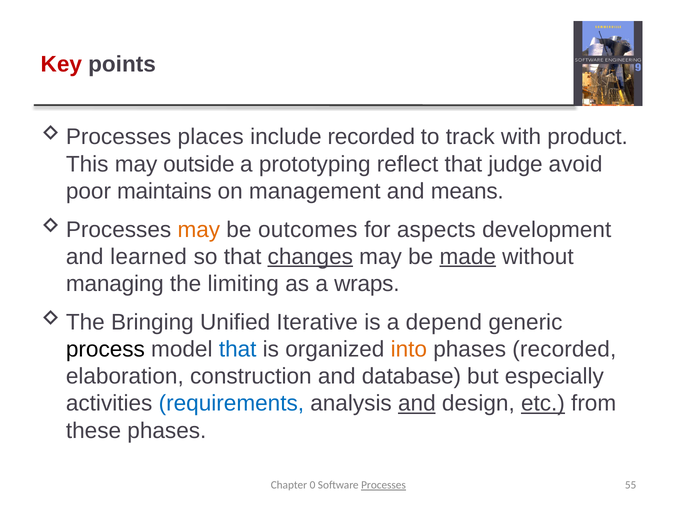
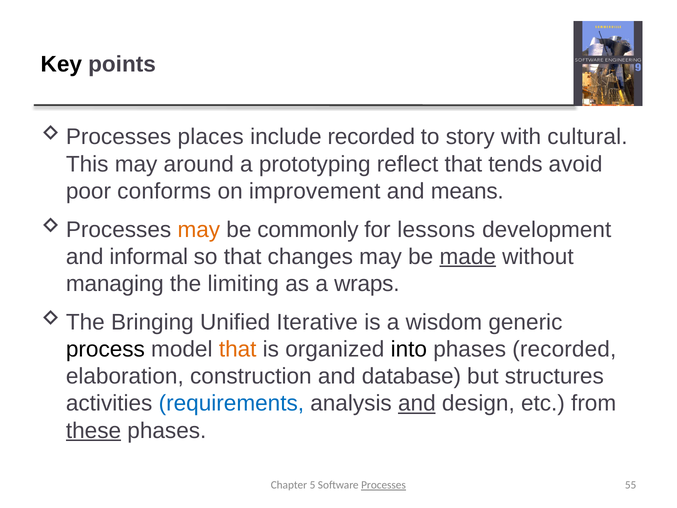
Key colour: red -> black (61, 64)
track: track -> story (470, 137)
product: product -> cultural (587, 137)
outside: outside -> around (199, 164)
judge: judge -> tends (515, 164)
maintains: maintains -> conforms (164, 191)
management: management -> improvement (315, 191)
outcomes: outcomes -> commonly (308, 229)
aspects: aspects -> lessons (436, 229)
learned: learned -> informal (149, 257)
changes underline: present -> none (310, 257)
depend: depend -> wisdom (444, 322)
that colour: blue -> orange (238, 349)
into colour: orange -> black (409, 349)
especially: especially -> structures (554, 376)
etc underline: present -> none (543, 403)
these underline: none -> present (94, 430)
0: 0 -> 5 (313, 485)
